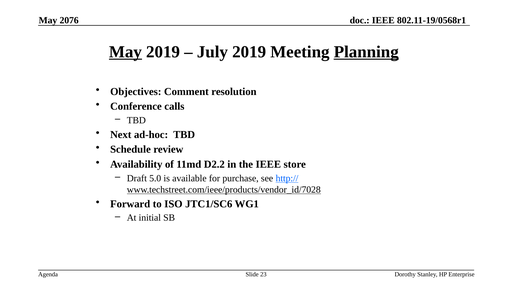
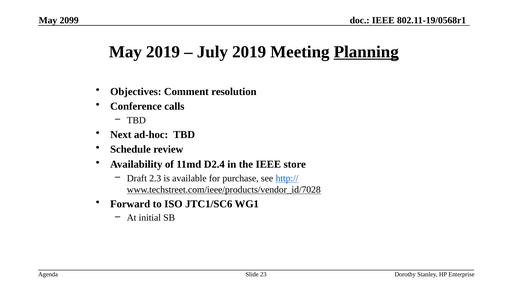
2076: 2076 -> 2099 (69, 20)
May underline: present -> none (125, 52)
D2.2: D2.2 -> D2.4 (214, 164)
5.0: 5.0 -> 2.3 (155, 178)
